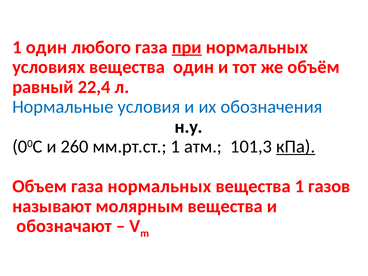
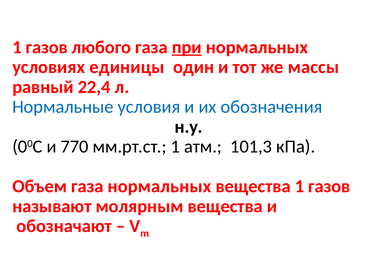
один: один -> газов (47, 47)
условиях вещества: вещества -> единицы (127, 67)
объём: объём -> массы (313, 67)
260: 260 -> 770 (75, 147)
кПа underline: present -> none (296, 147)
